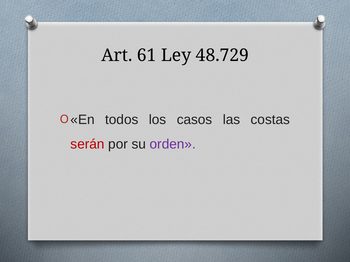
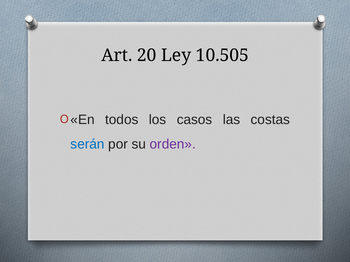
61: 61 -> 20 (147, 56)
48.729: 48.729 -> 10.505 (222, 56)
serán colour: red -> blue (87, 144)
